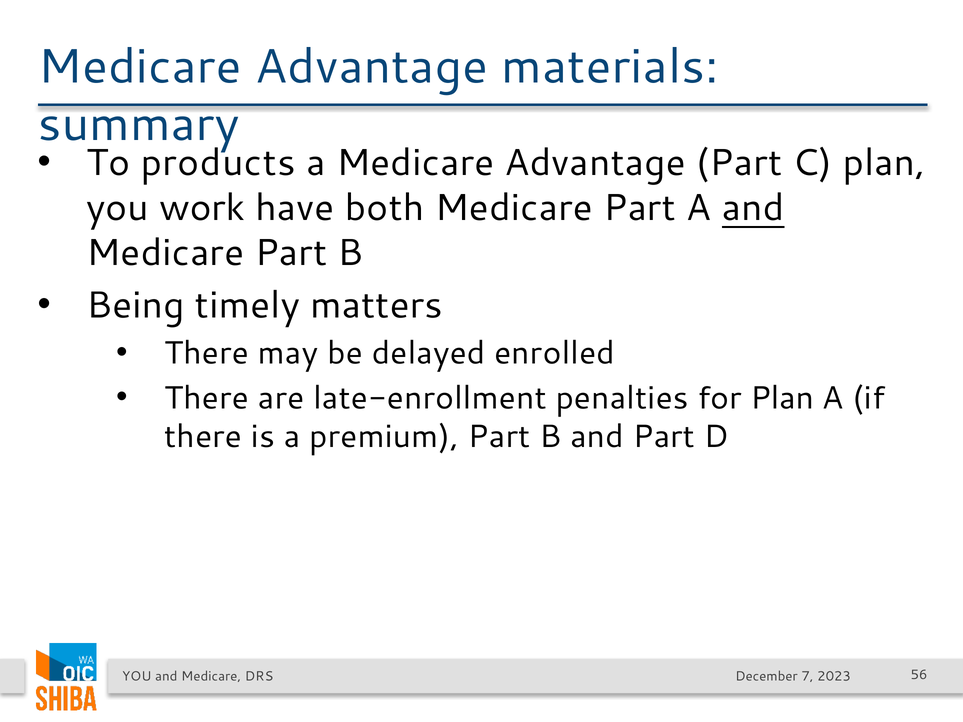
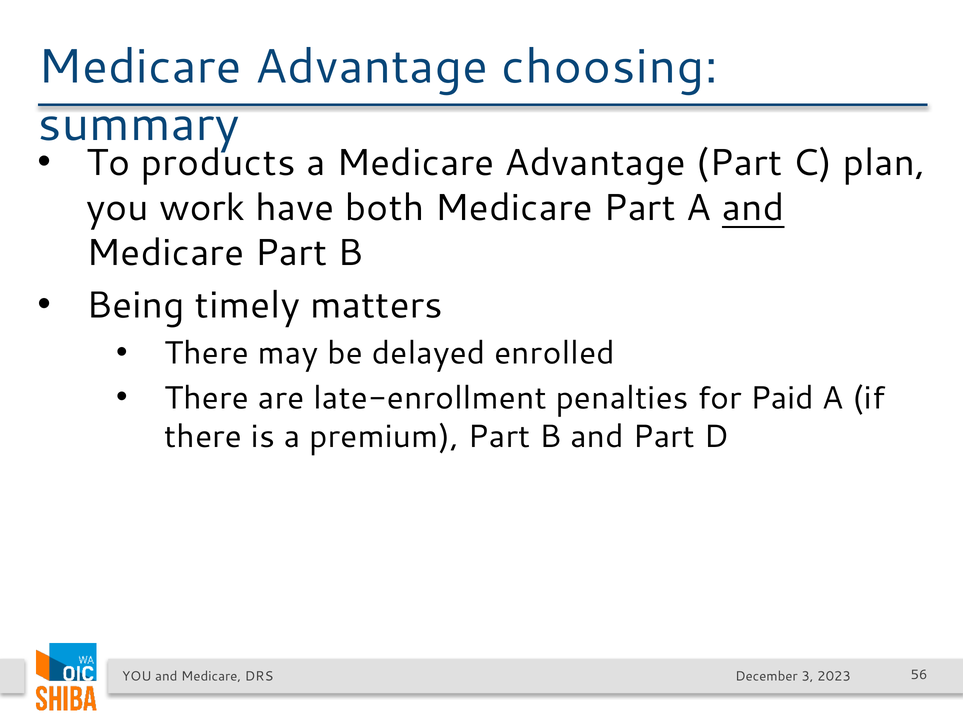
materials: materials -> choosing (610, 67)
for Plan: Plan -> Paid (782, 398)
7: 7 -> 3 (807, 677)
